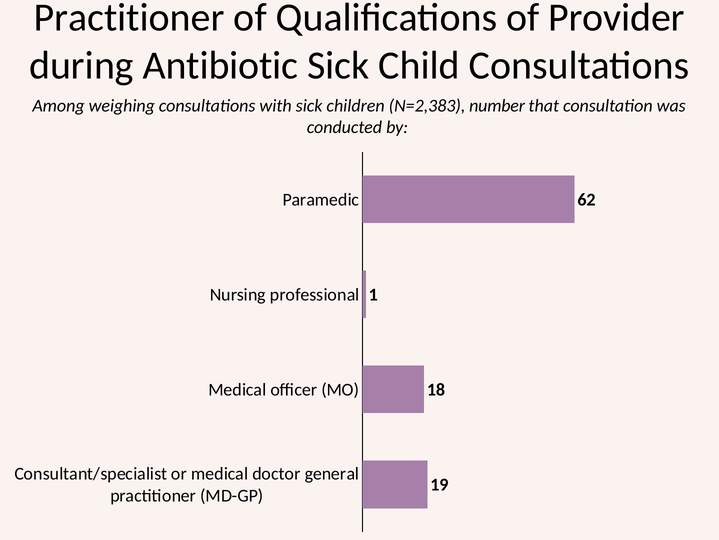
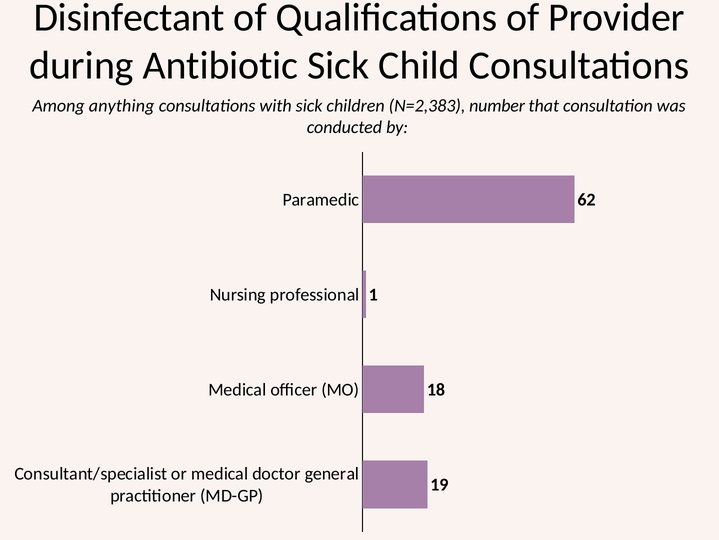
Practitioner: Practitioner -> Disinfectant (129, 18)
weighing: weighing -> anything (122, 105)
